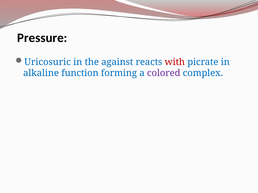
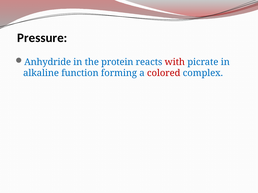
Uricosuric: Uricosuric -> Anhydride (48, 62)
against: against -> protein (117, 62)
colored colour: purple -> red (164, 73)
